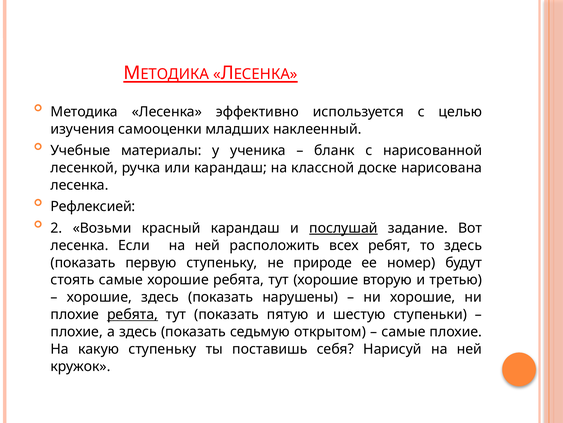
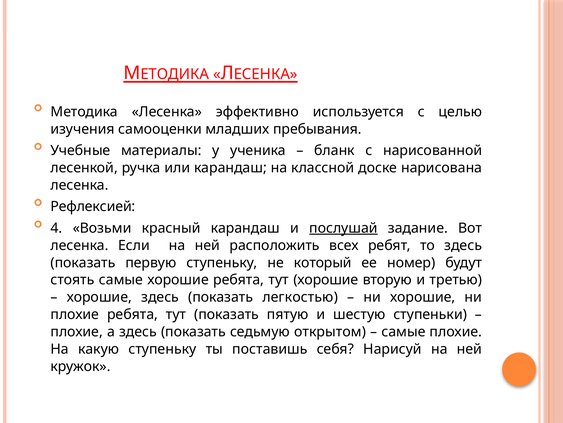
наклеенный: наклеенный -> пребывания (317, 129)
2: 2 -> 4 (56, 228)
природе: природе -> который (323, 262)
нарушены: нарушены -> легкостью (300, 297)
ребята underline: present -> none (133, 314)
